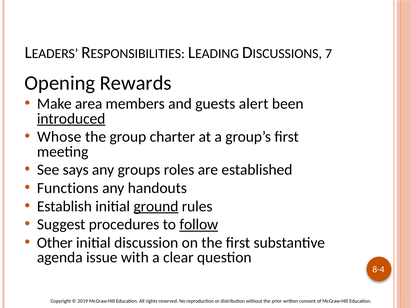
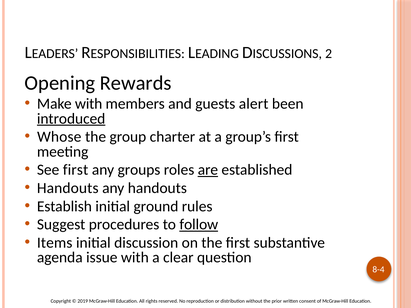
7: 7 -> 2 (329, 54)
Make area: area -> with (89, 104)
See says: says -> first (76, 170)
are underline: none -> present (208, 170)
Functions: Functions -> Handouts (68, 188)
ground underline: present -> none (156, 206)
Other: Other -> Items (55, 243)
